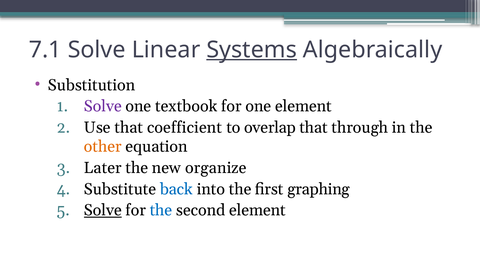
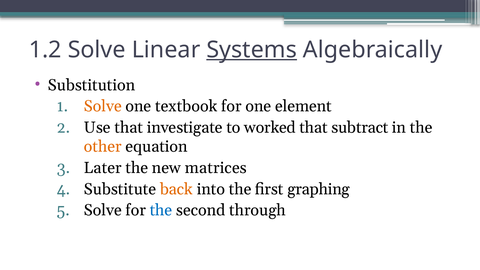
7.1: 7.1 -> 1.2 (45, 50)
Solve colour: purple -> orange (103, 106)
coefficient: coefficient -> investigate (185, 127)
overlap: overlap -> worked (270, 127)
through: through -> subtract (360, 127)
organize: organize -> matrices (216, 168)
back colour: blue -> orange (176, 189)
Solve underline: present -> none (103, 210)
second element: element -> through (258, 210)
